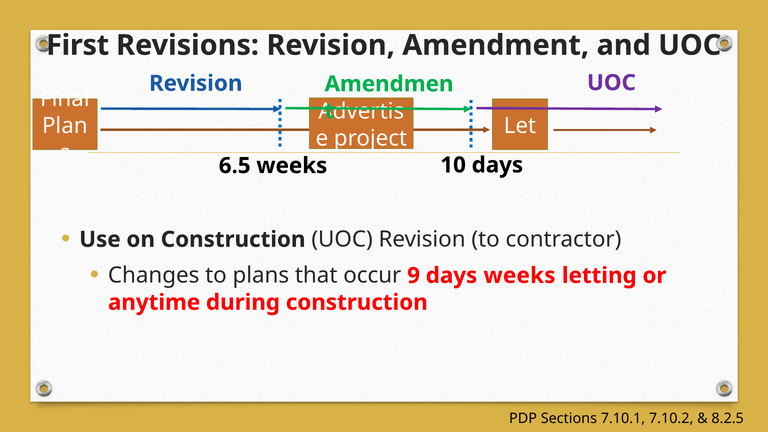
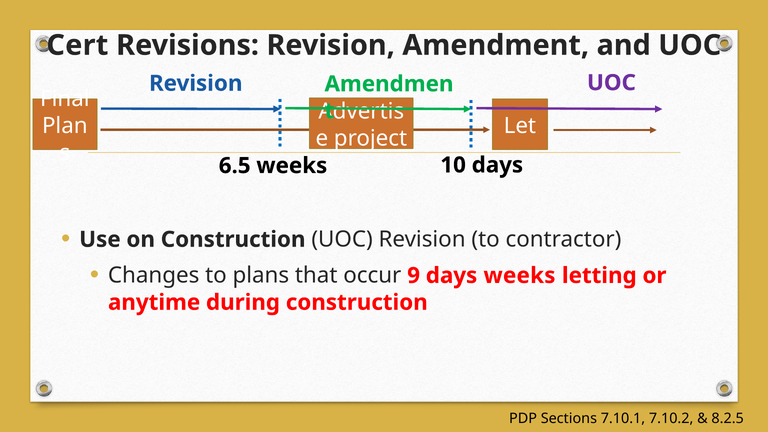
First: First -> Cert (77, 45)
